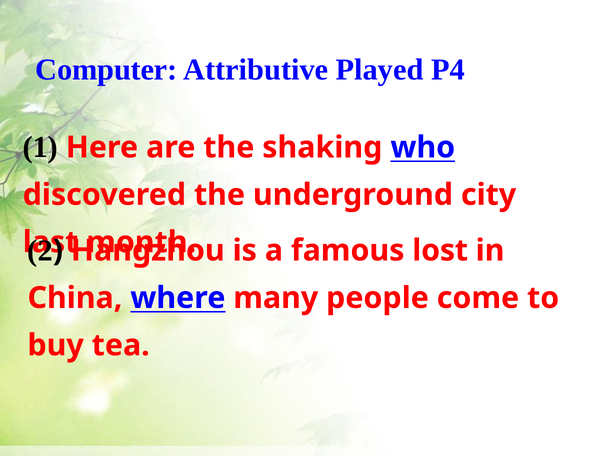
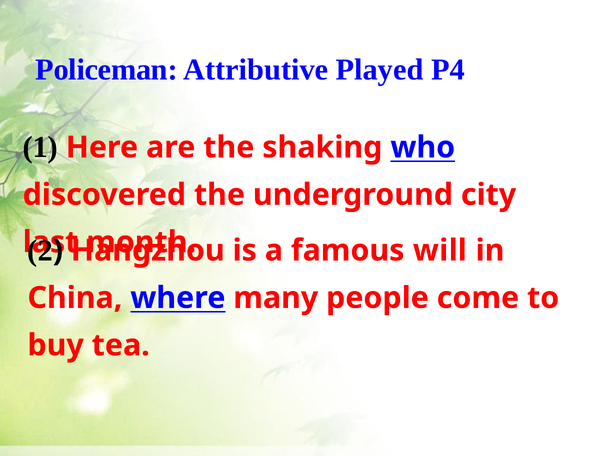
Computer: Computer -> Policeman (106, 70)
lost: lost -> will (440, 250)
